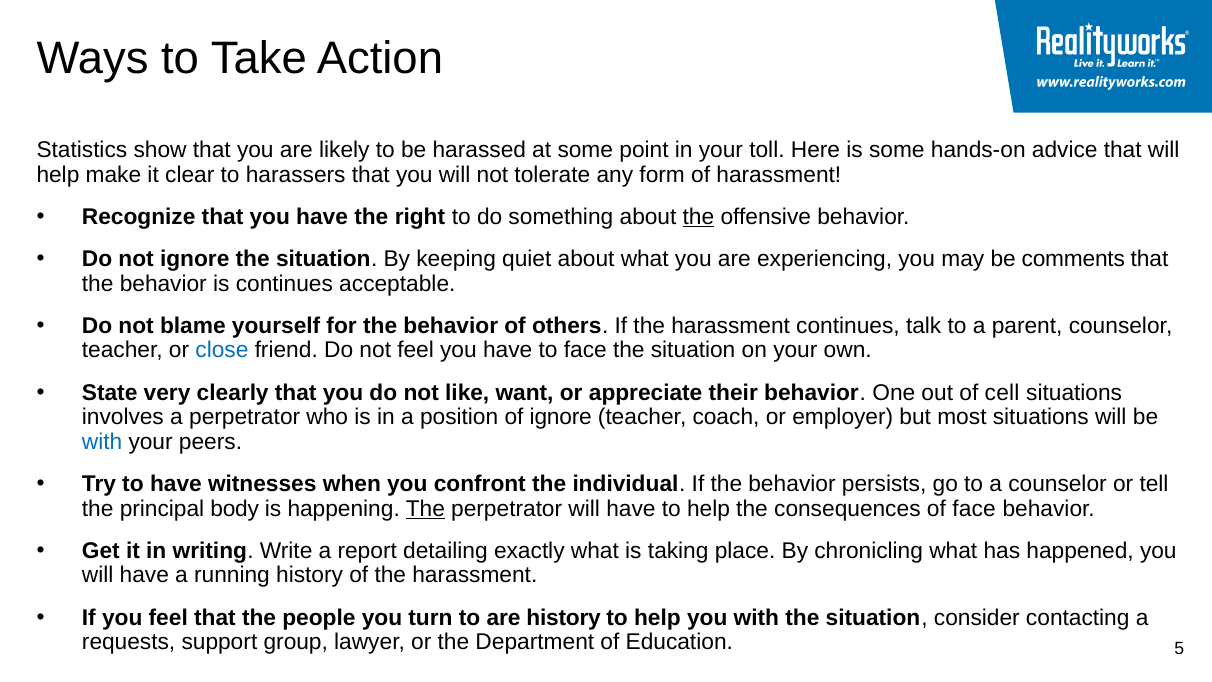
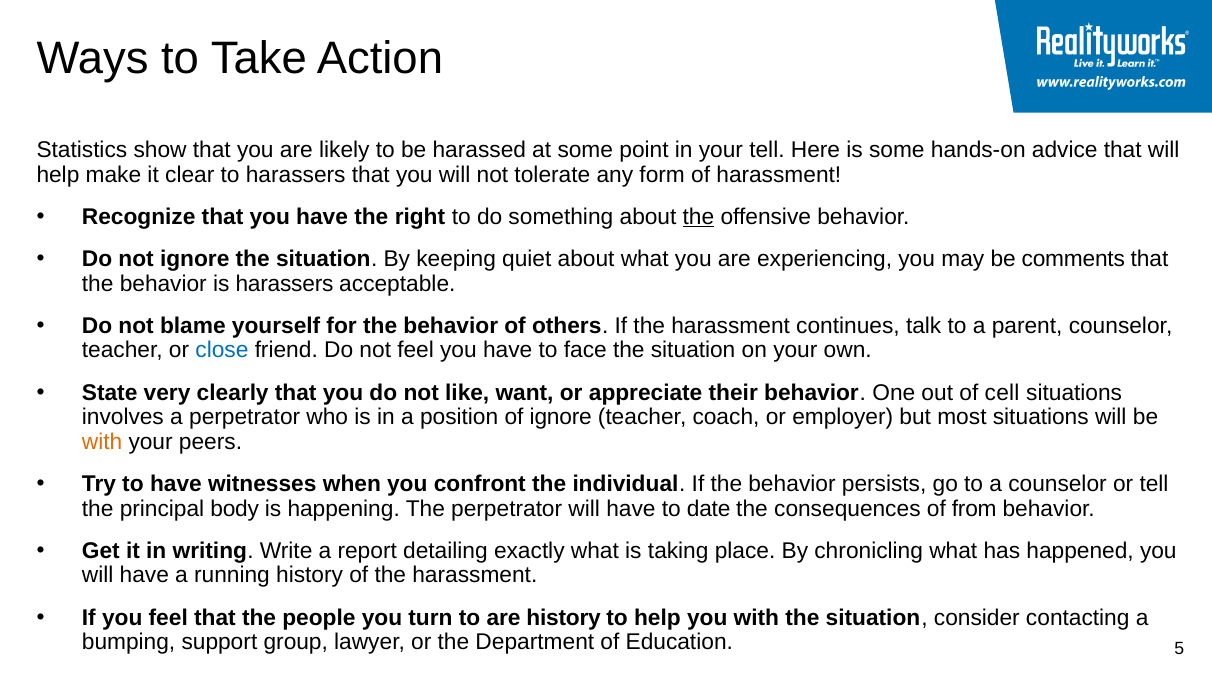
your toll: toll -> tell (767, 150)
is continues: continues -> harassers (284, 283)
with colour: blue -> orange (102, 442)
The underline: present -> none (425, 508)
have to help: help -> date (709, 508)
of face: face -> from (974, 508)
requests: requests -> bumping (129, 642)
